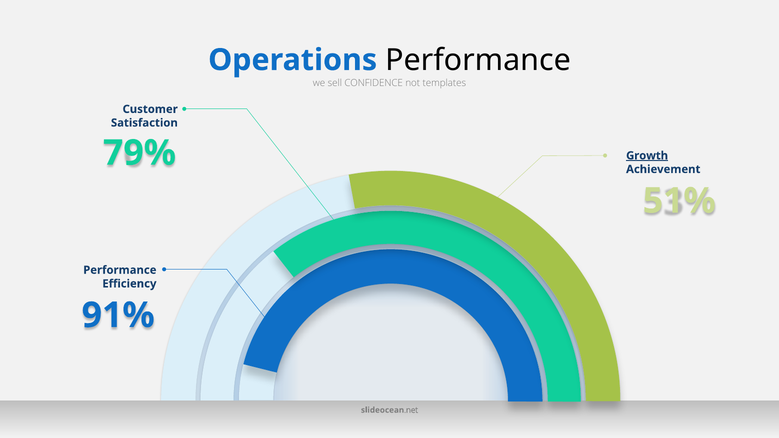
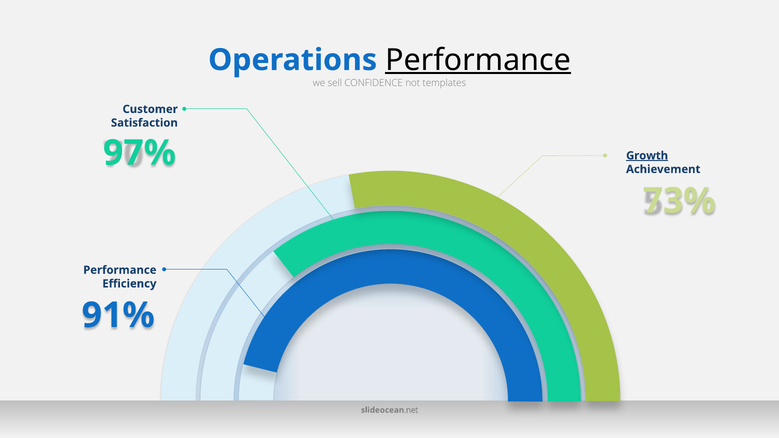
Performance underline: none -> present (478, 60)
79%: 79% -> 97% (139, 153)
51%: 51% -> 73% (679, 201)
